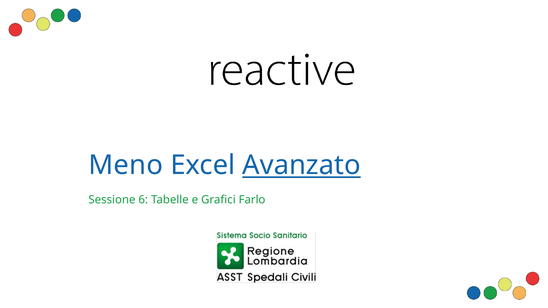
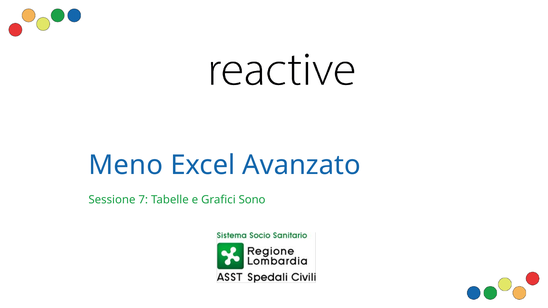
Avanzato underline: present -> none (301, 165)
6: 6 -> 7 (143, 200)
Farlo: Farlo -> Sono (252, 200)
